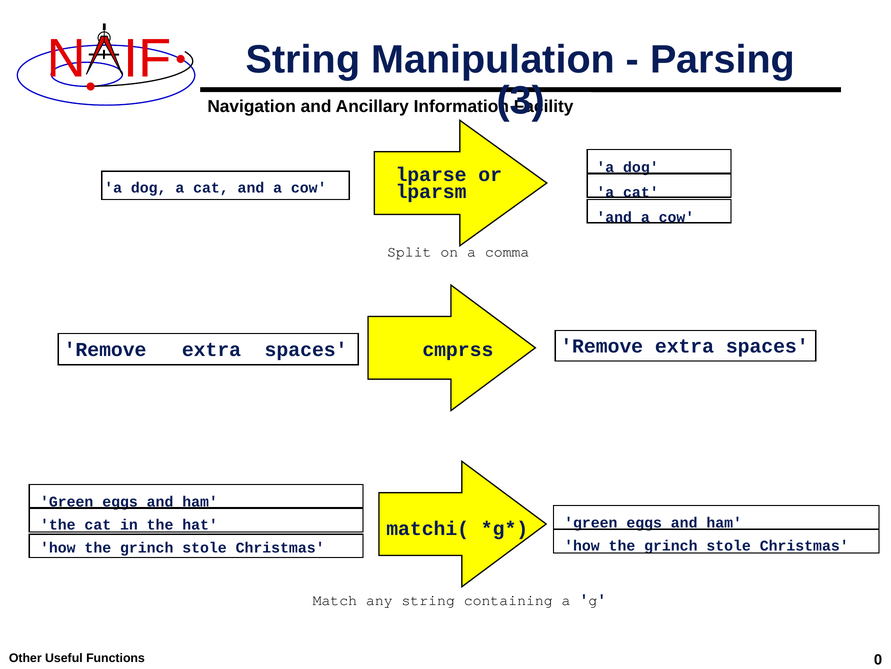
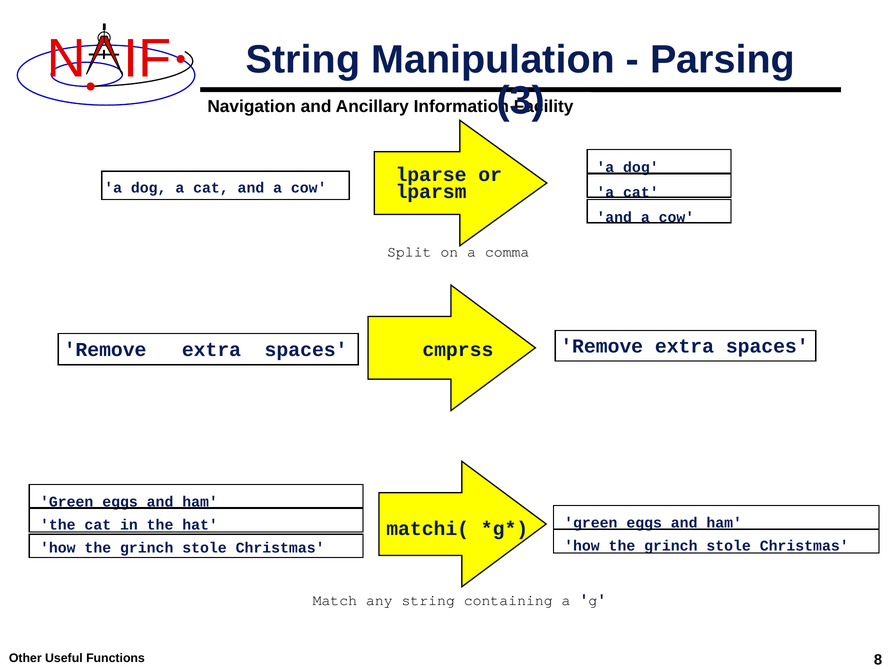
0: 0 -> 8 (878, 659)
